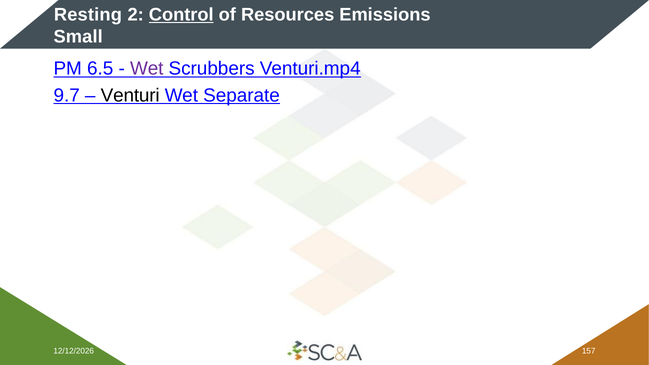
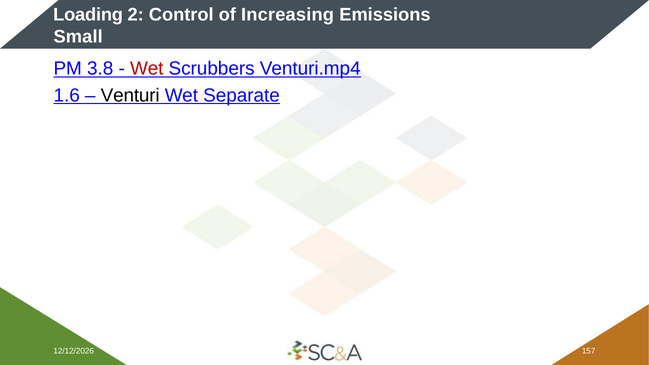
Resting: Resting -> Loading (88, 15)
Control underline: present -> none (181, 15)
Resources: Resources -> Increasing (288, 15)
6.5: 6.5 -> 3.8 (100, 69)
Wet colour: purple -> red (147, 69)
9.7: 9.7 -> 1.6 (67, 95)
